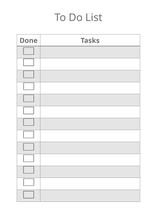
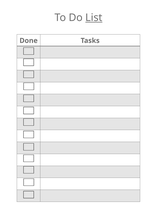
List underline: none -> present (94, 18)
